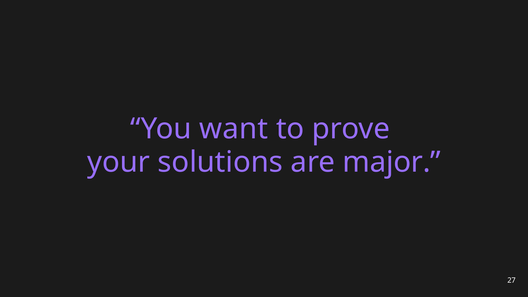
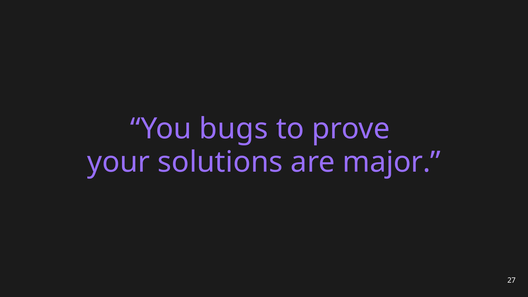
want: want -> bugs (234, 129)
